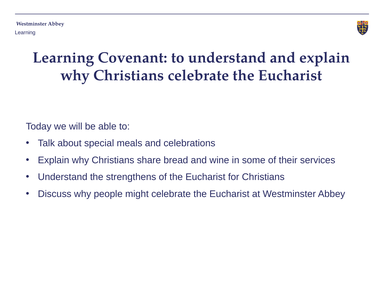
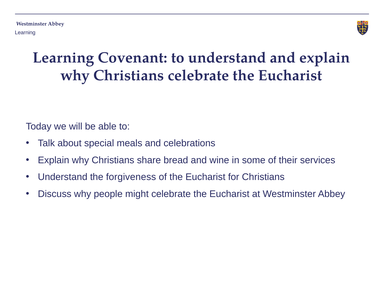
strengthens: strengthens -> forgiveness (131, 177)
